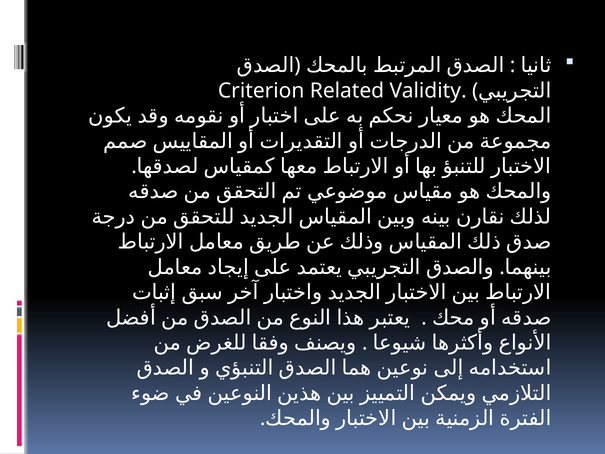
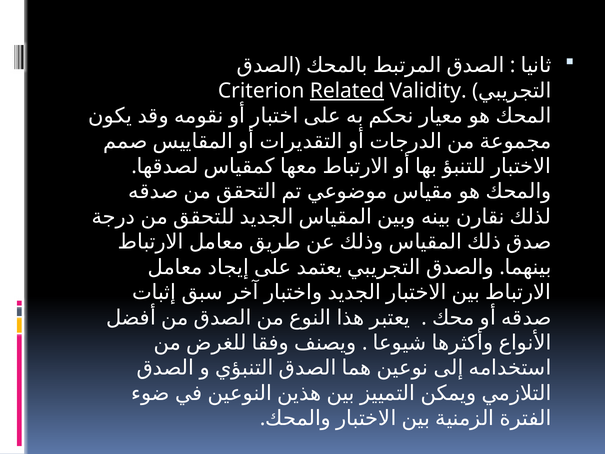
Related underline: none -> present (347, 91)
